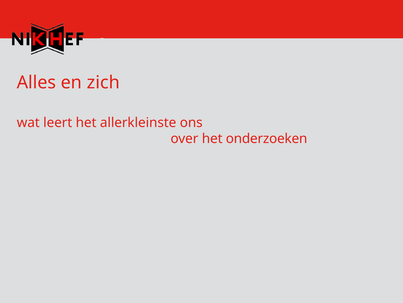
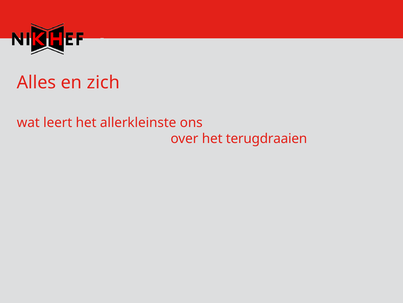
onderzoeken: onderzoeken -> terugdraaien (267, 138)
